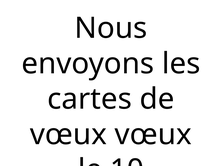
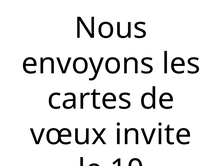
vœux vœux: vœux -> invite (153, 135)
